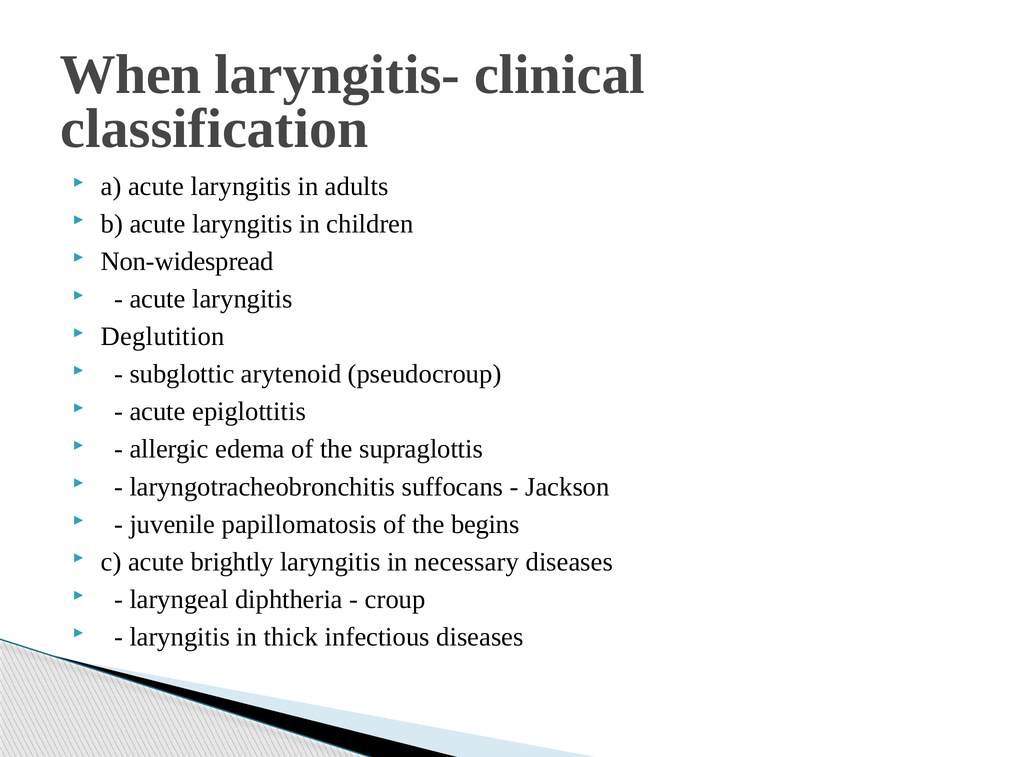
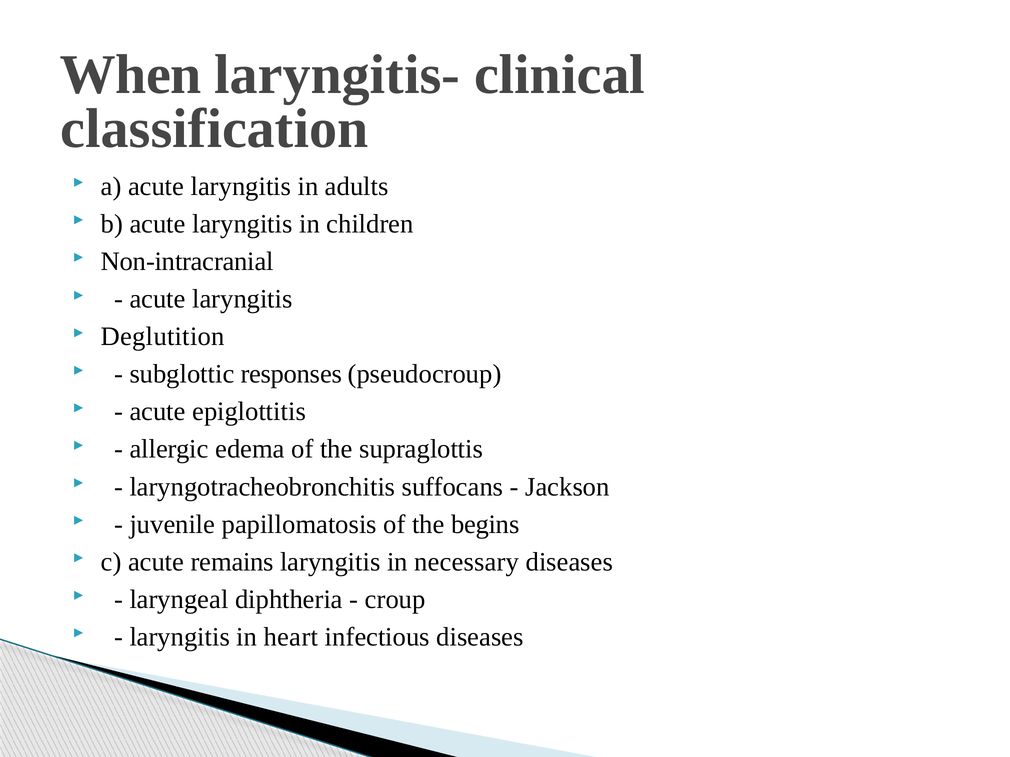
Non-widespread: Non-widespread -> Non-intracranial (187, 262)
arytenoid: arytenoid -> responses (291, 374)
brightly: brightly -> remains (232, 562)
thick: thick -> heart (291, 637)
